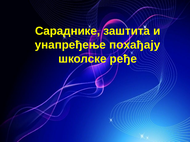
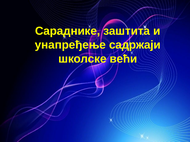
похађају: похађају -> садржаји (135, 45)
ређе: ређе -> већи (123, 59)
